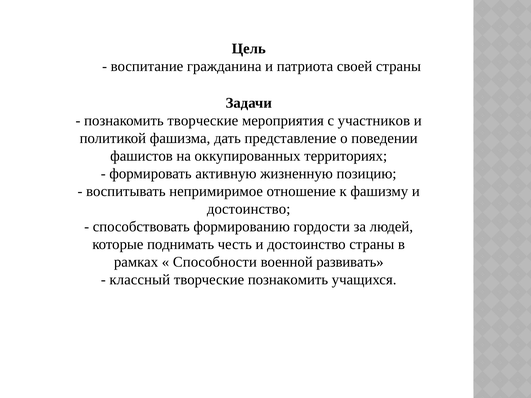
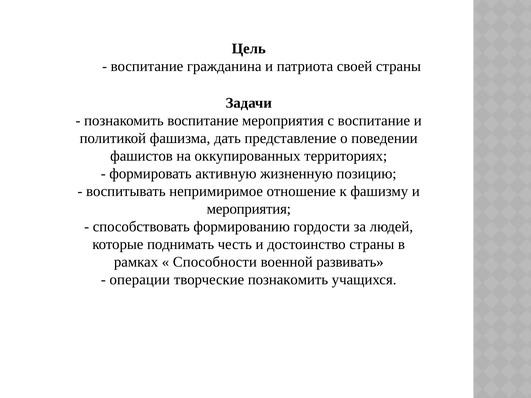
познакомить творческие: творческие -> воспитание (203, 121)
с участников: участников -> воспитание (374, 121)
достоинство: достоинство -> мероприятия (249, 209)
классный: классный -> операции (140, 280)
